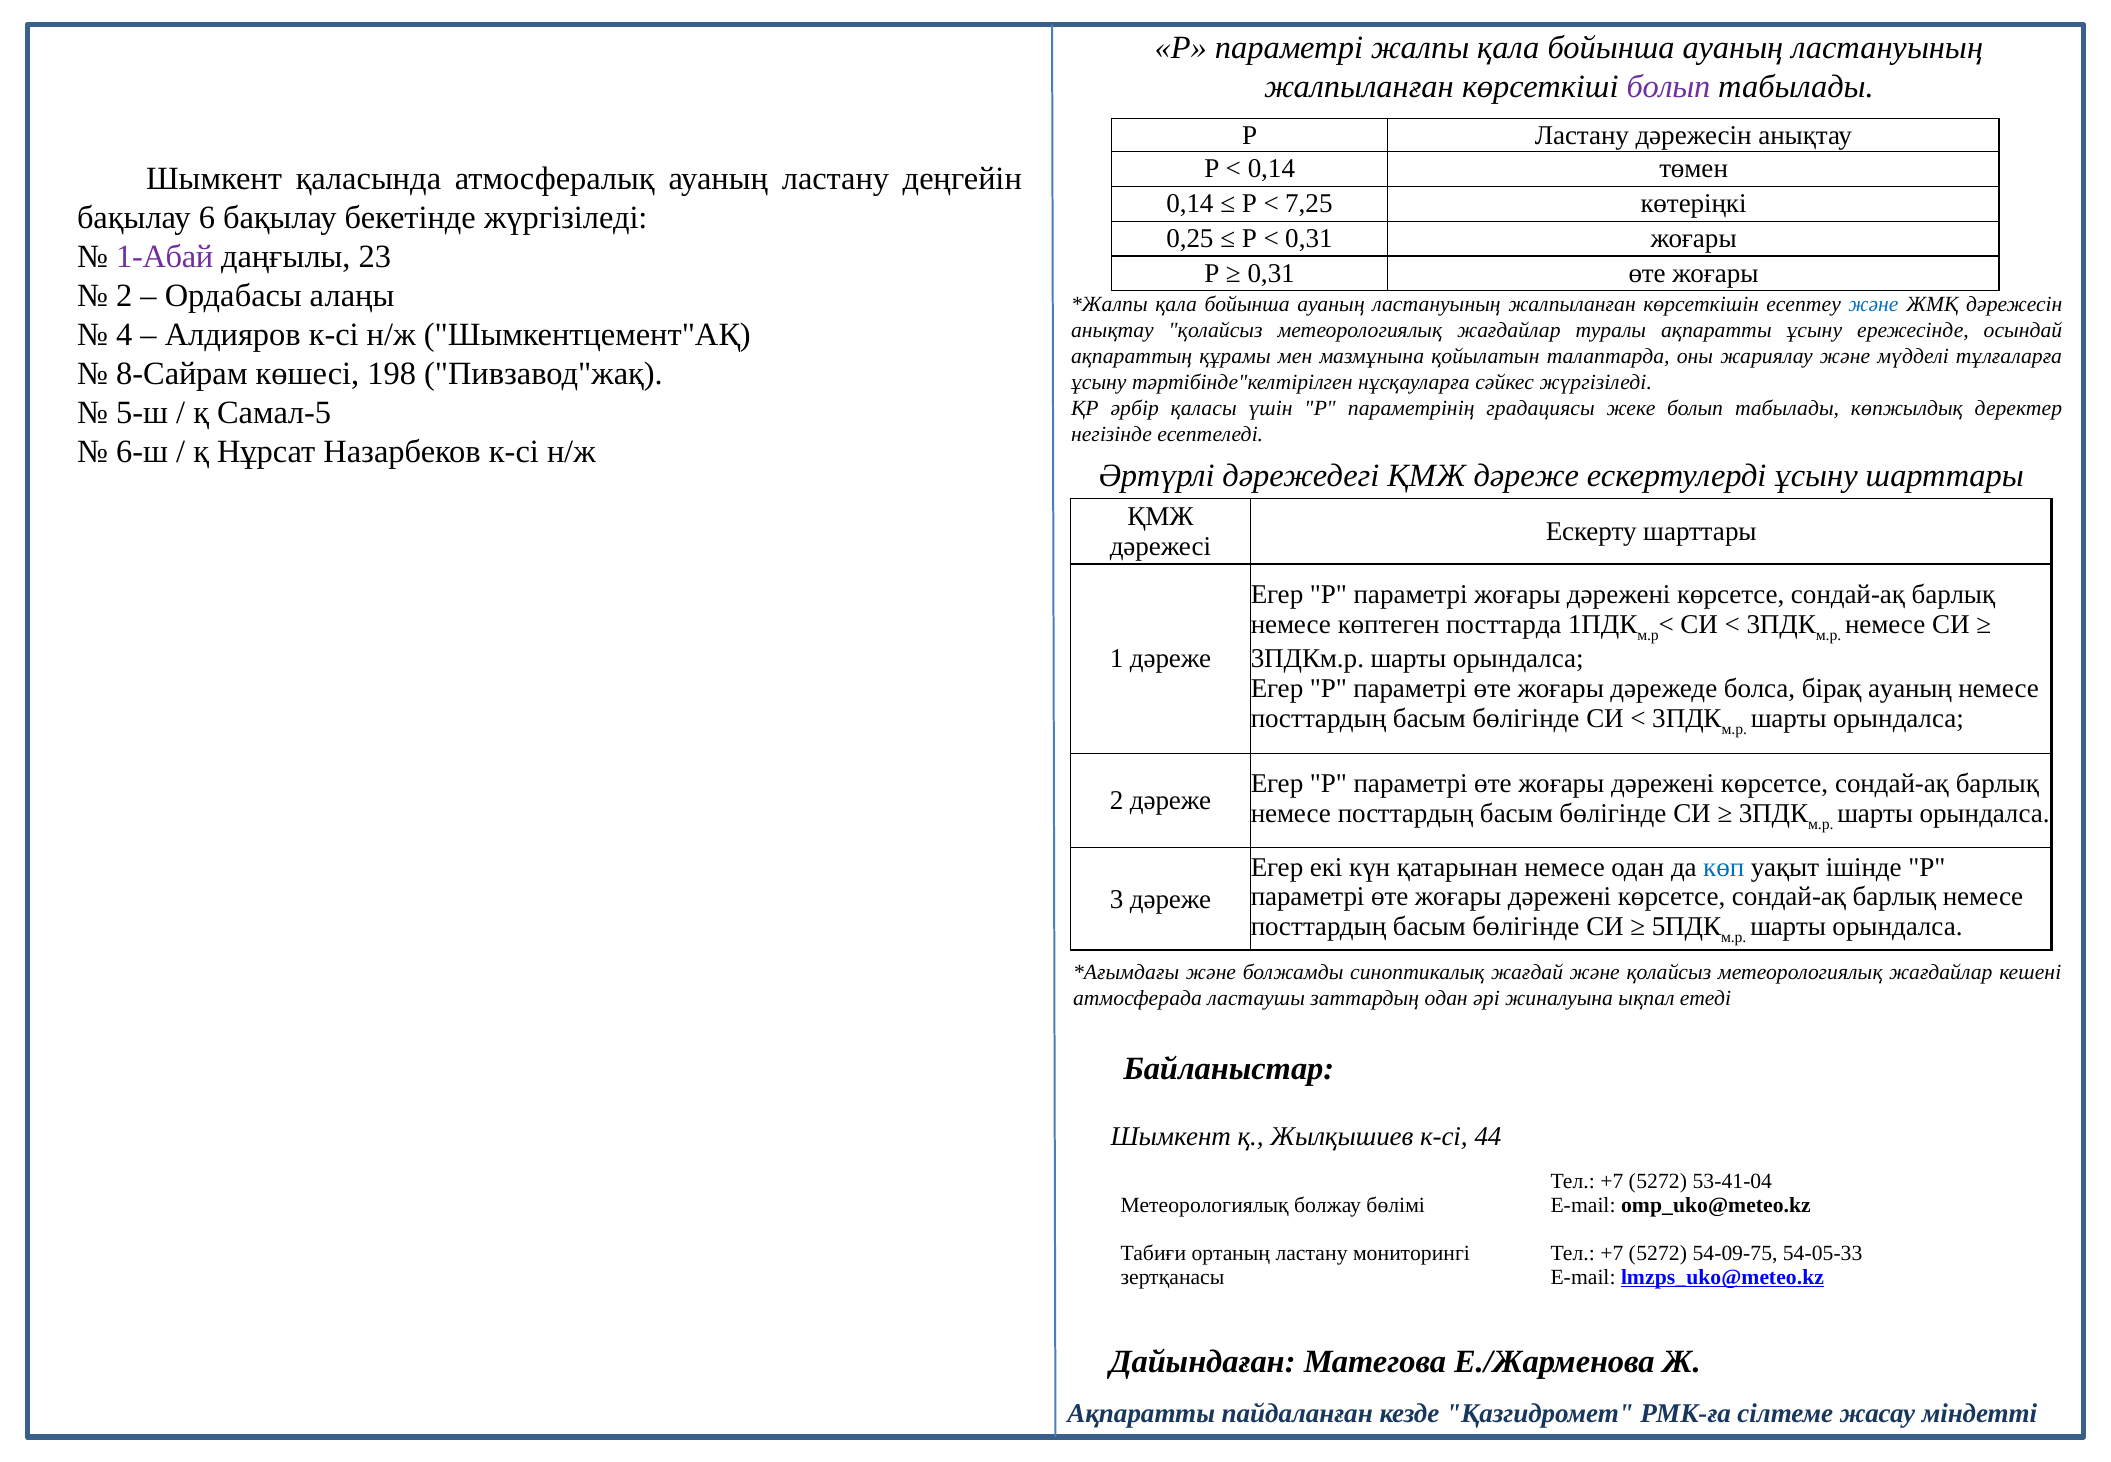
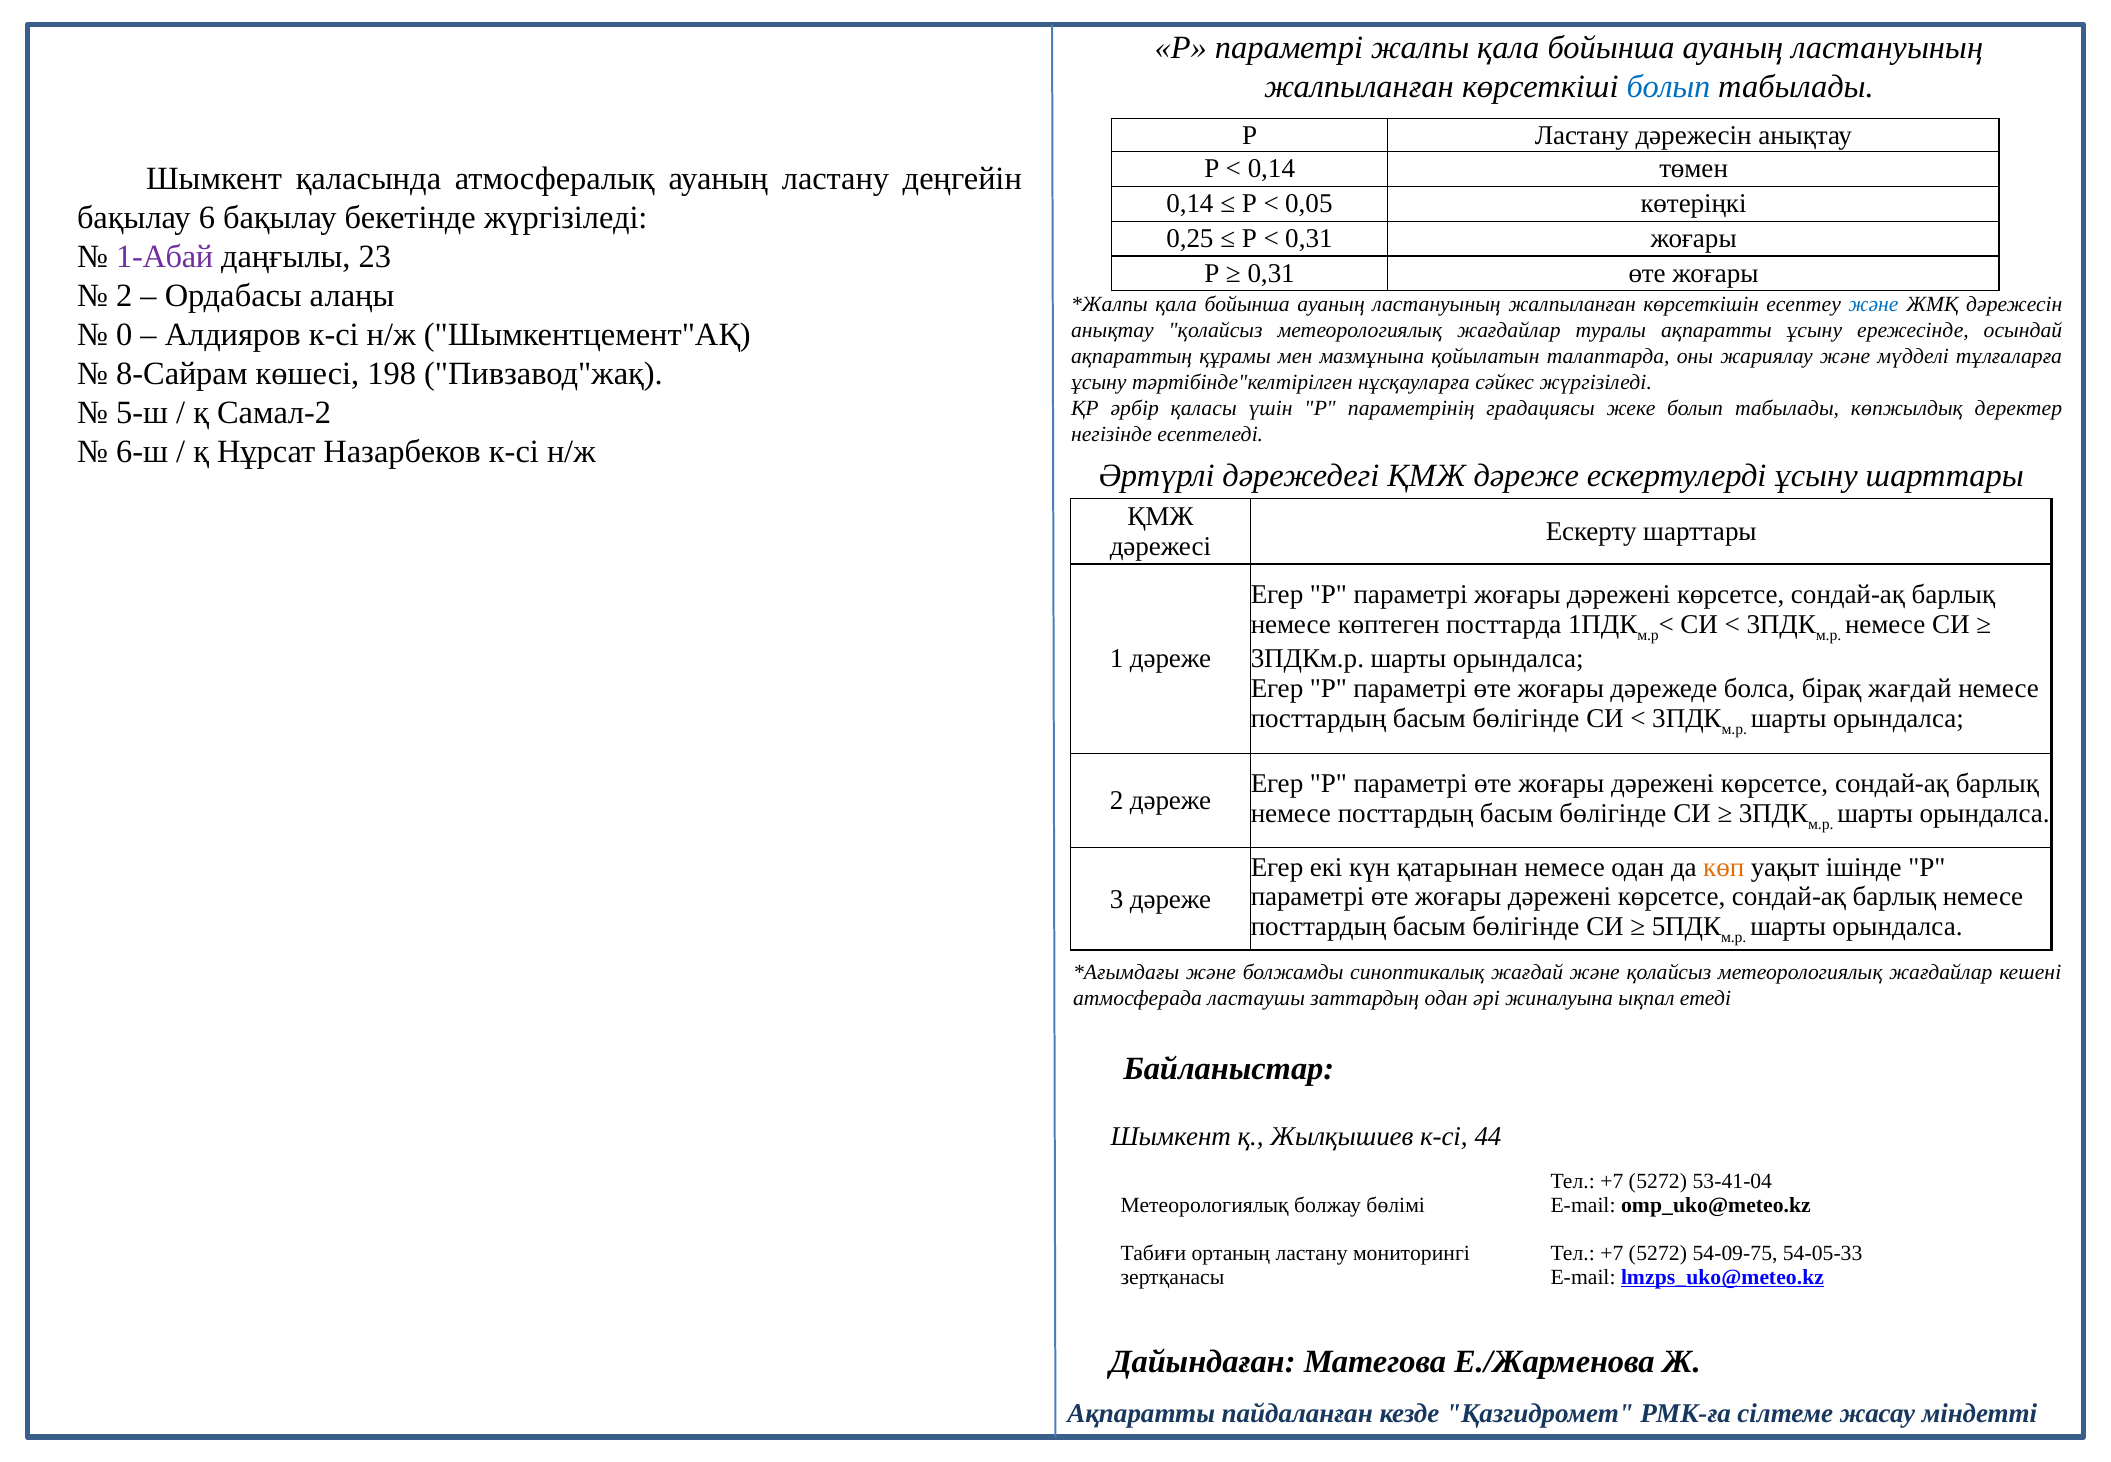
болып colour: purple -> blue (1668, 87)
7,25: 7,25 -> 0,05 (1309, 203)
4: 4 -> 0 (124, 335)
Самал-5: Самал-5 -> Самал-2 (274, 413)
бірақ ауаның: ауаның -> жағдай (1910, 688)
көп colour: blue -> orange (1724, 867)
